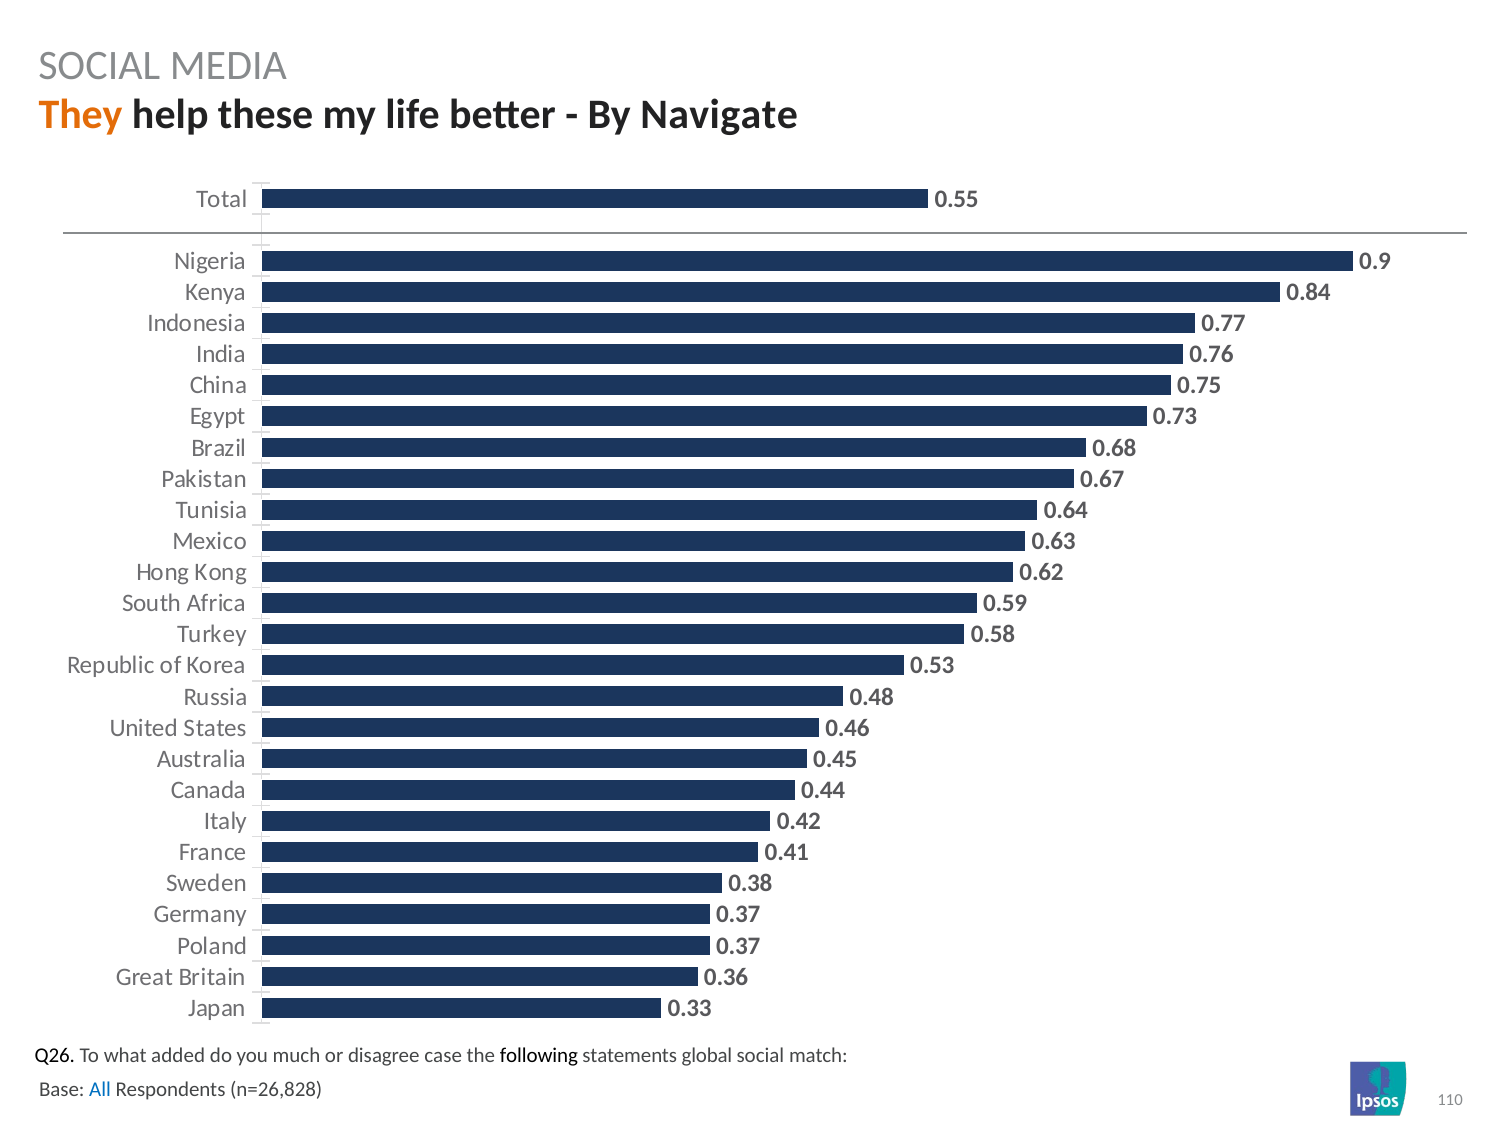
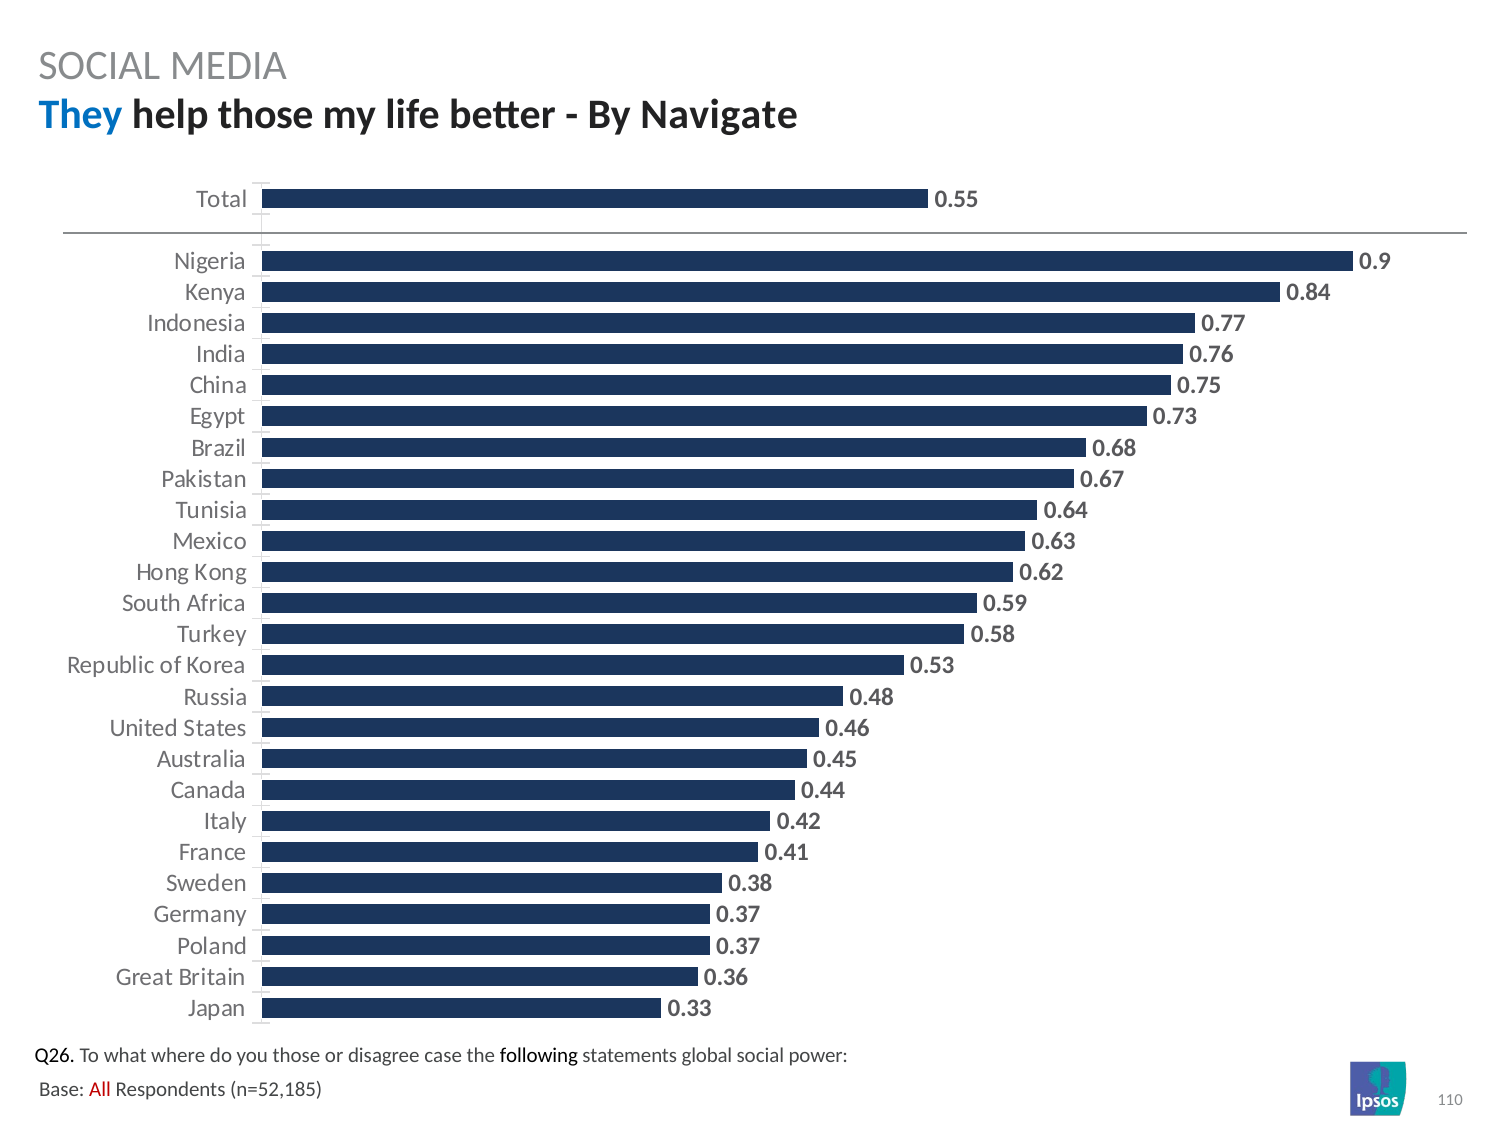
They colour: orange -> blue (81, 115)
help these: these -> those (266, 115)
added: added -> where (178, 1056)
you much: much -> those (296, 1056)
match: match -> power (818, 1056)
All colour: blue -> red (100, 1090)
n=26,828: n=26,828 -> n=52,185 (276, 1090)
